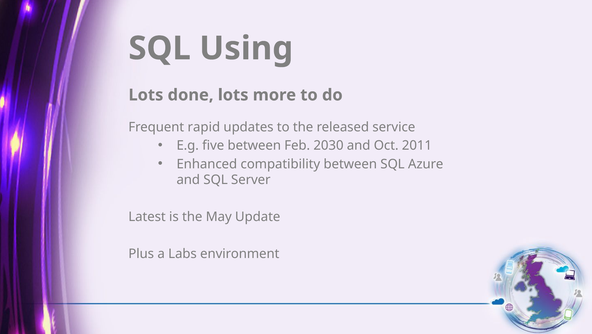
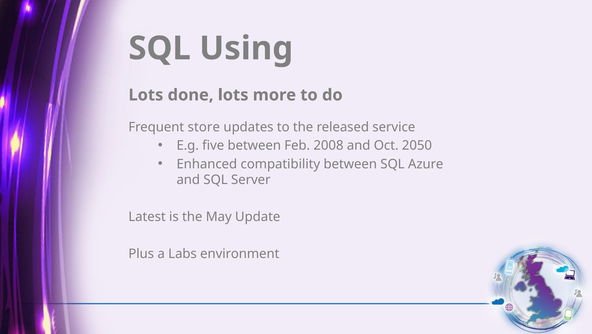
rapid: rapid -> store (204, 127)
2030: 2030 -> 2008 (328, 145)
2011: 2011 -> 2050 (417, 145)
